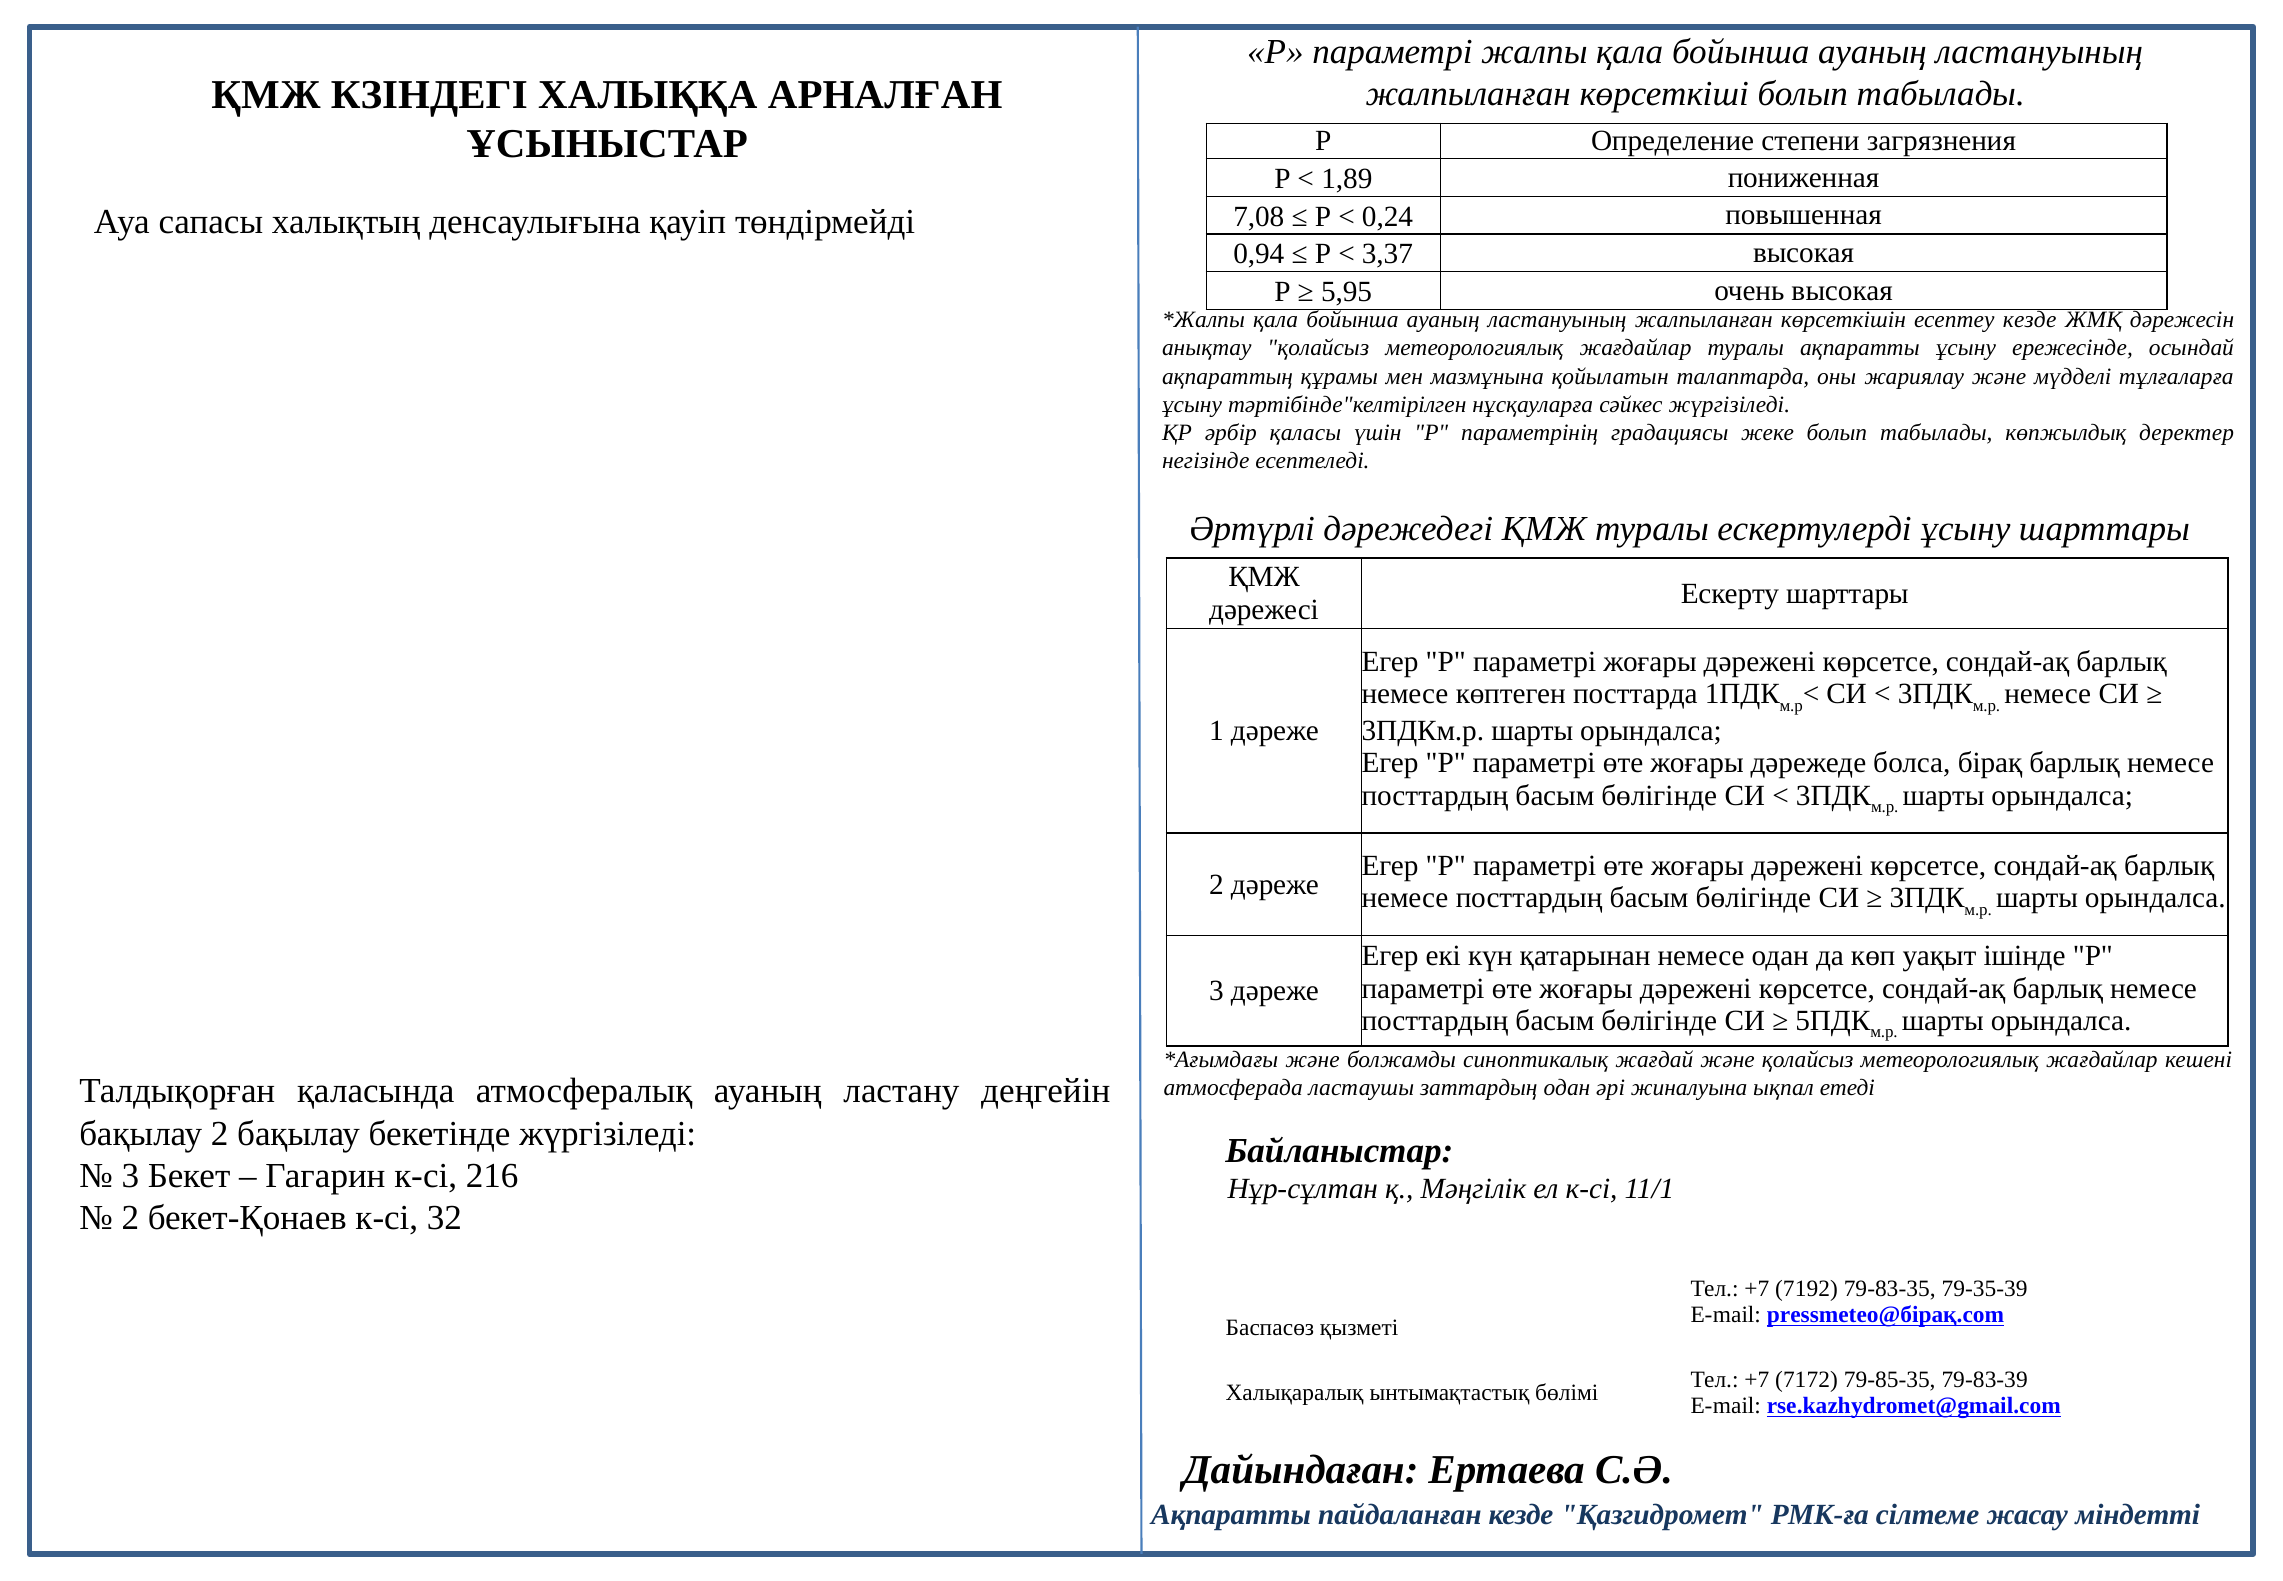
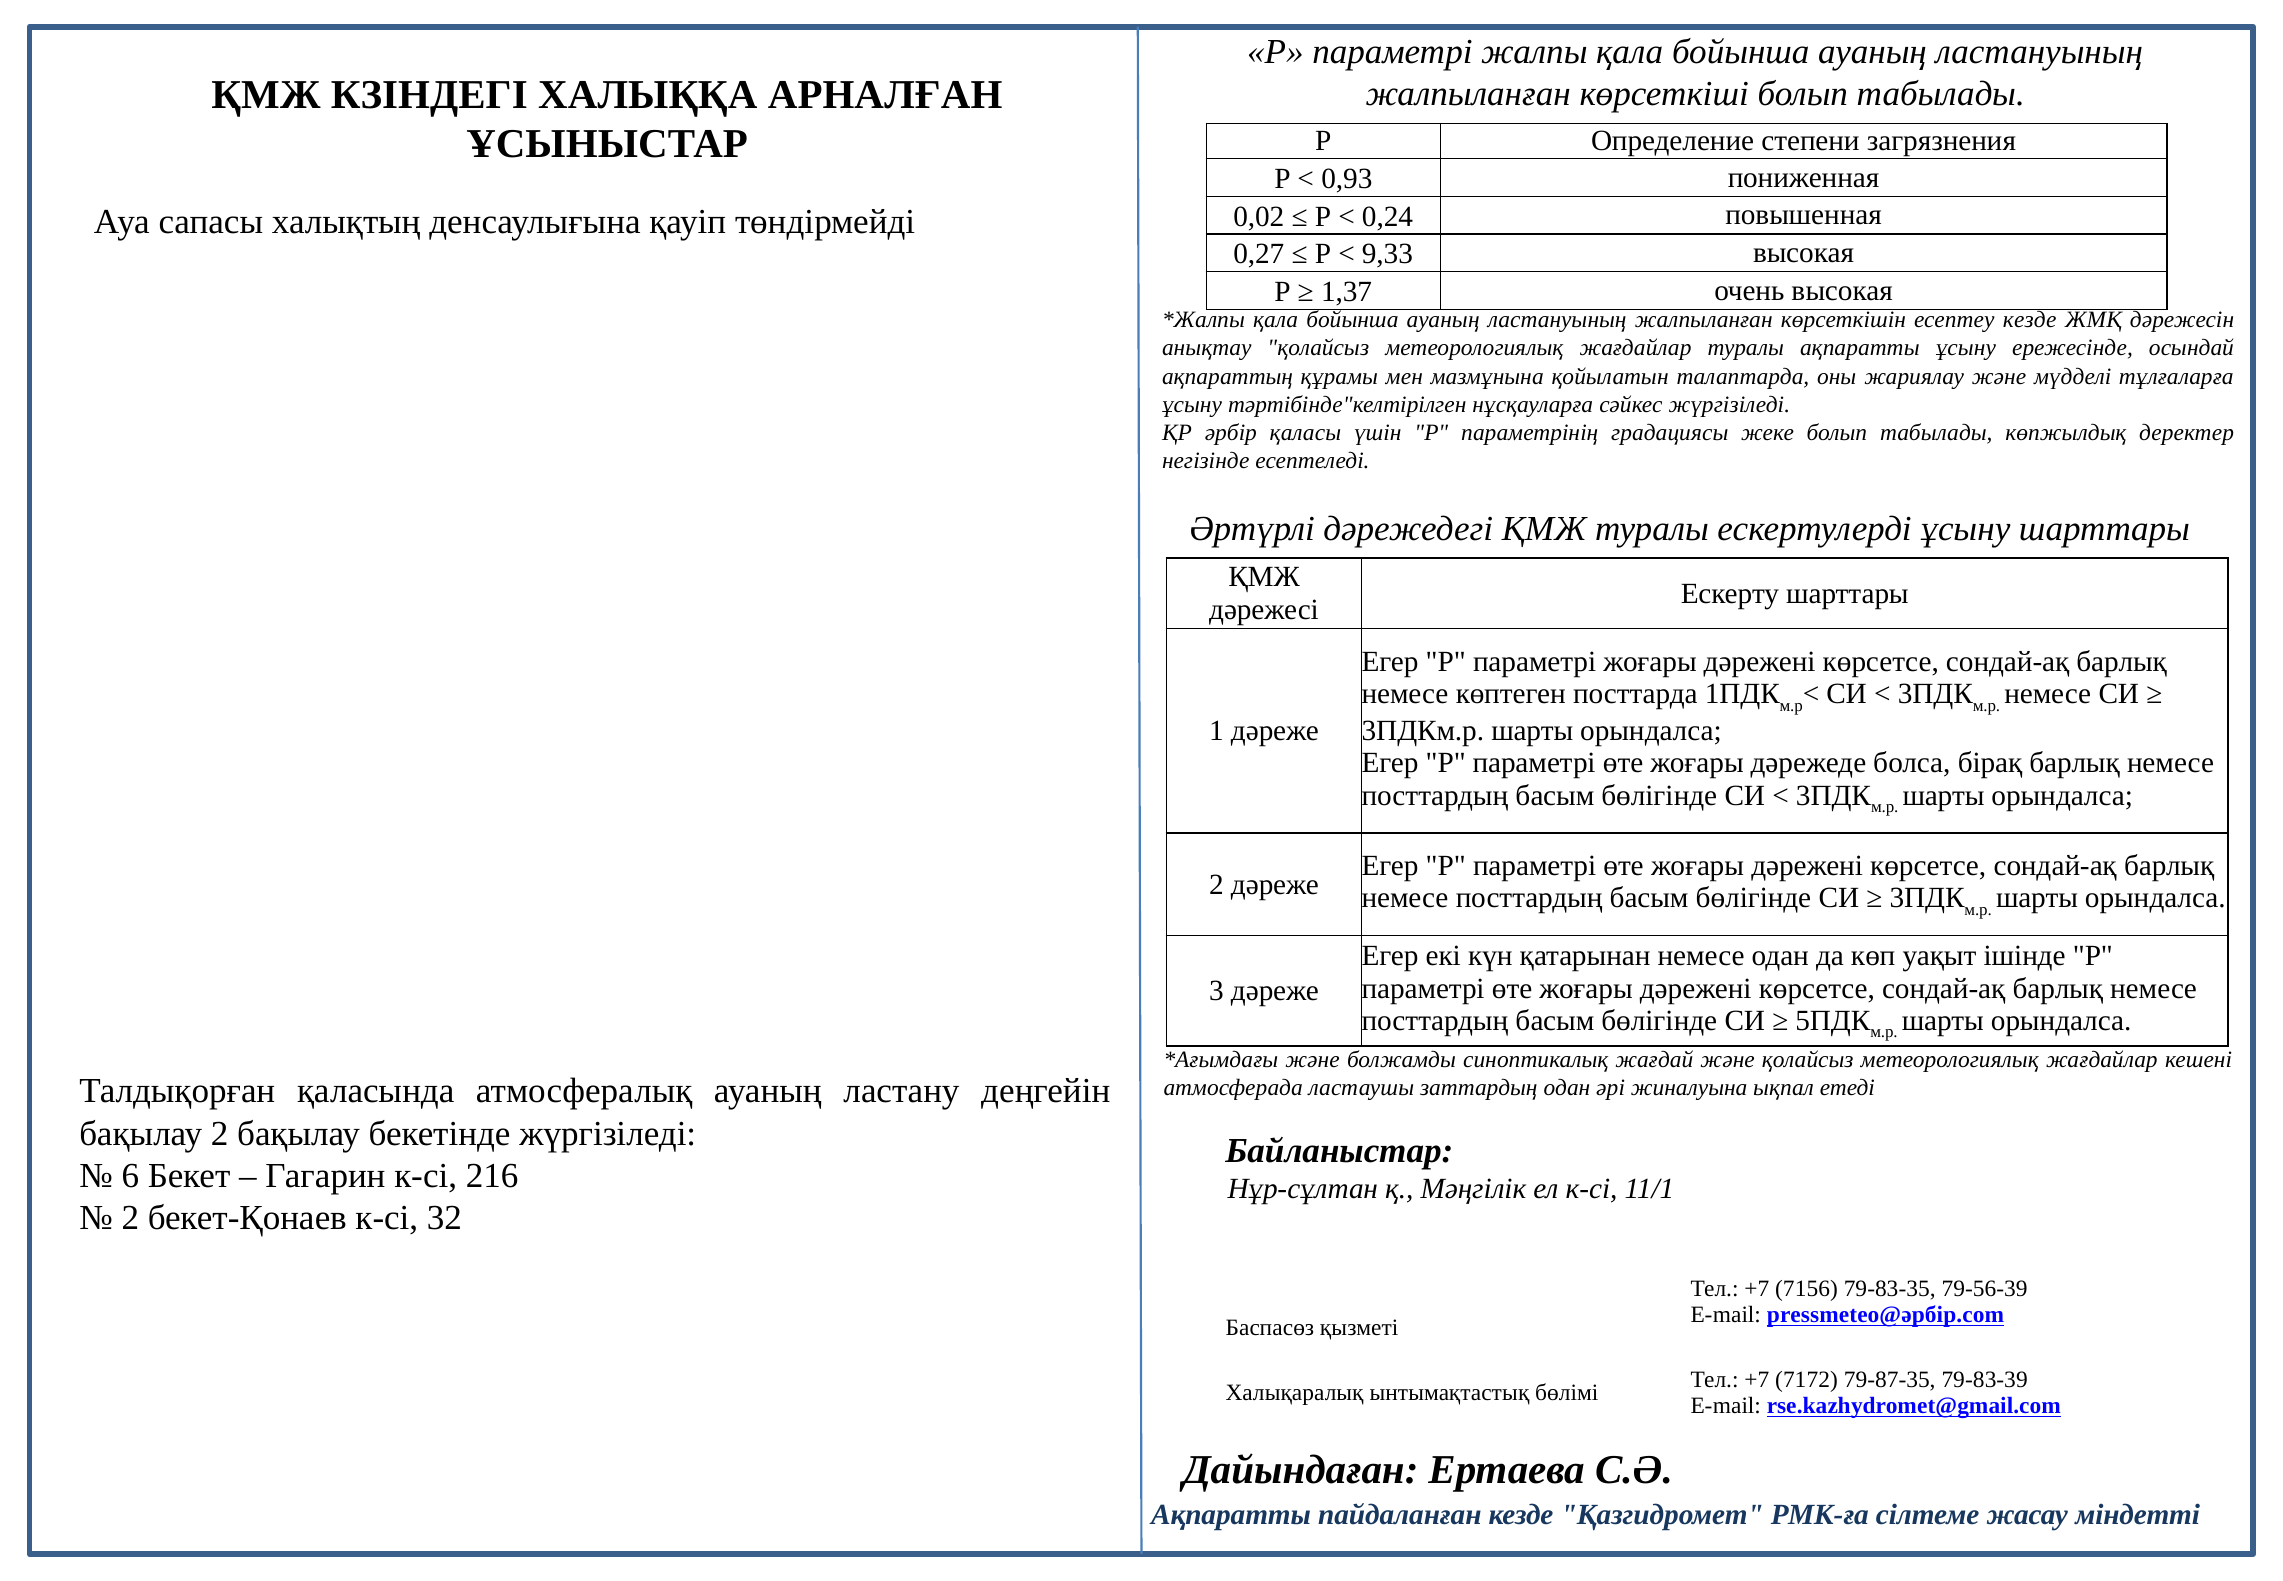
1,89: 1,89 -> 0,93 (1347, 179)
7,08: 7,08 -> 0,02 (1259, 216)
0,94: 0,94 -> 0,27 (1259, 254)
3,37: 3,37 -> 9,33 (1387, 254)
5,95: 5,95 -> 1,37 (1347, 292)
3: 3 -> 6 (130, 1175)
7192: 7192 -> 7156 (1807, 1289)
79-35-39: 79-35-39 -> 79-56-39 (1985, 1289)
pressmeteo@бірақ.com: pressmeteo@бірақ.com -> pressmeteo@әрбір.com (1885, 1315)
79-85-35: 79-85-35 -> 79-87-35 (1890, 1380)
